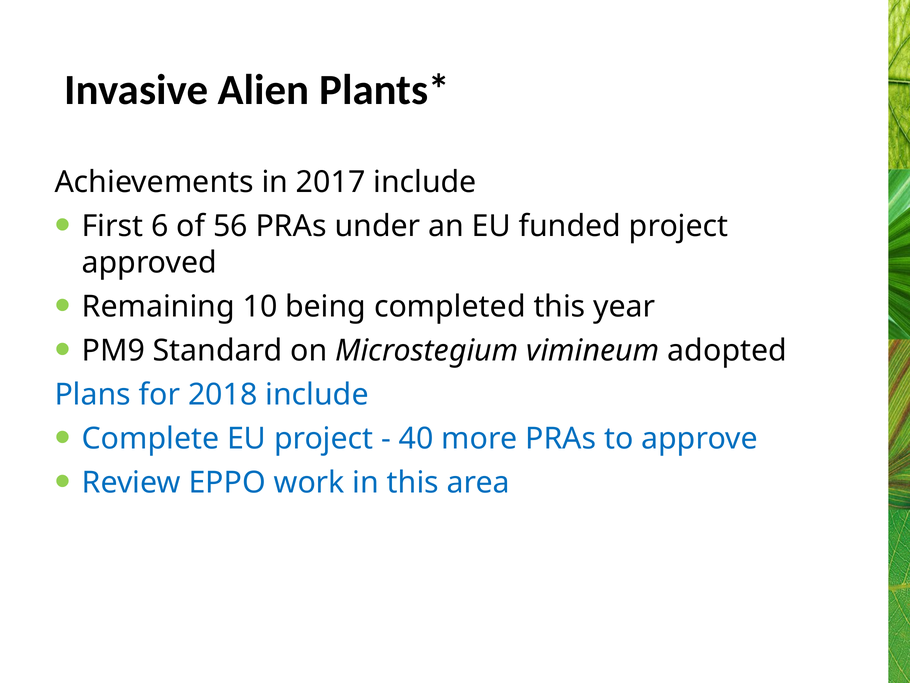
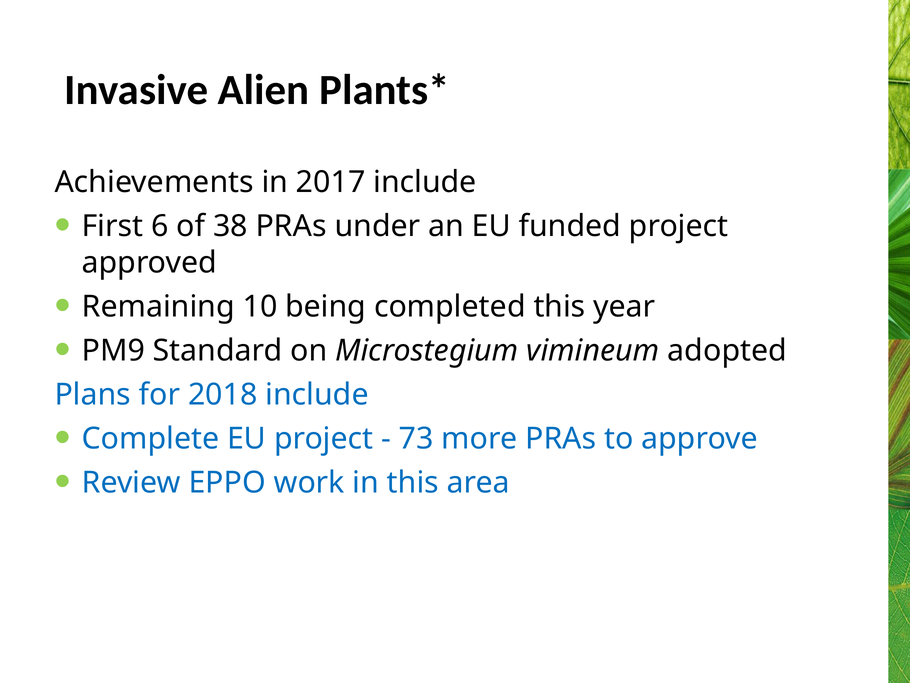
56: 56 -> 38 (230, 226)
40: 40 -> 73 (416, 438)
